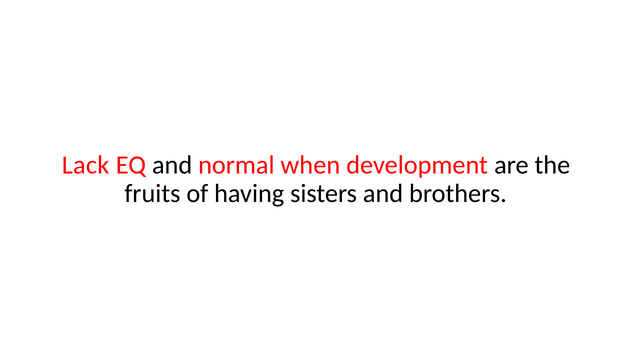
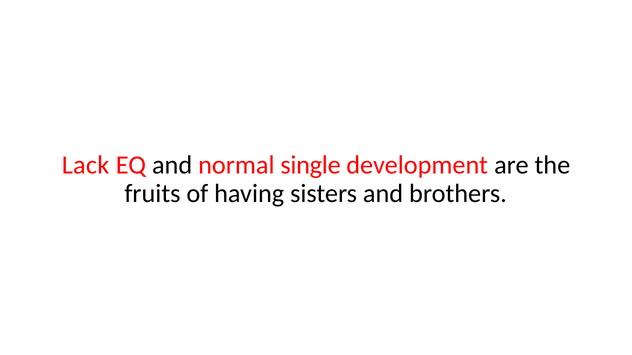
when: when -> single (311, 165)
